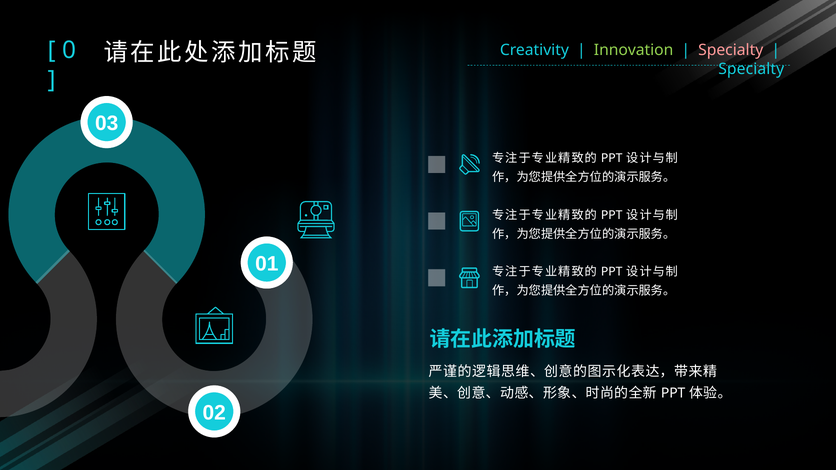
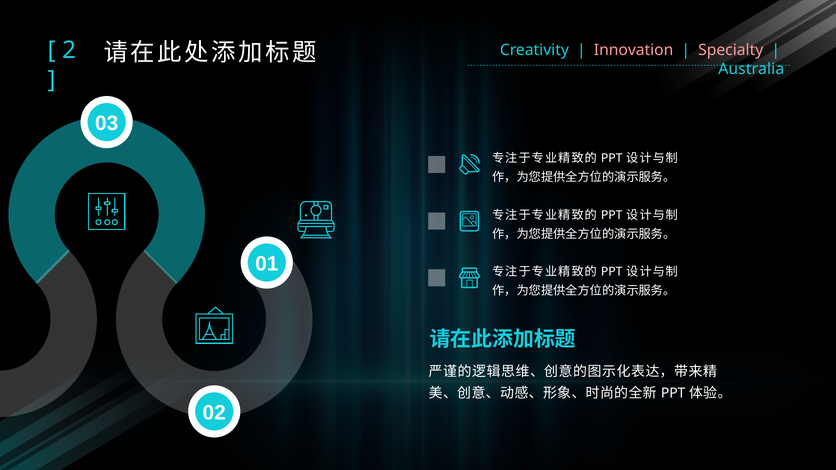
Innovation colour: light green -> pink (634, 50)
0: 0 -> 2 (69, 50)
Specialty: Specialty -> Australia (751, 69)
